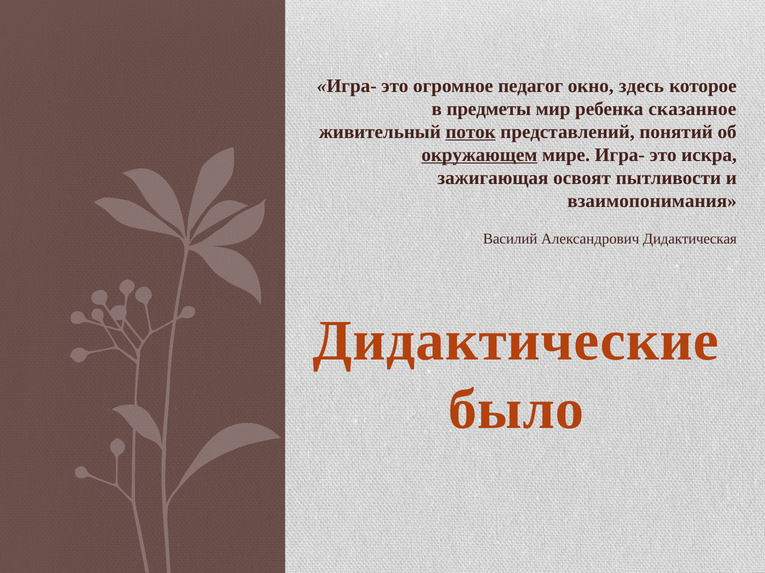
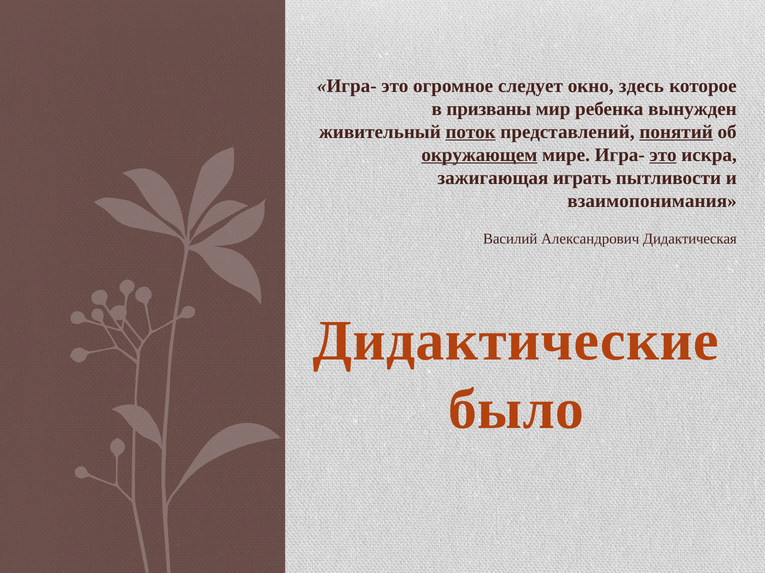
педагог: педагог -> следует (531, 86)
предметы: предметы -> призваны (489, 109)
сказанное: сказанное -> вынужден (692, 109)
понятий underline: none -> present (676, 132)
это underline: none -> present (663, 155)
освоят: освоят -> играть (582, 178)
